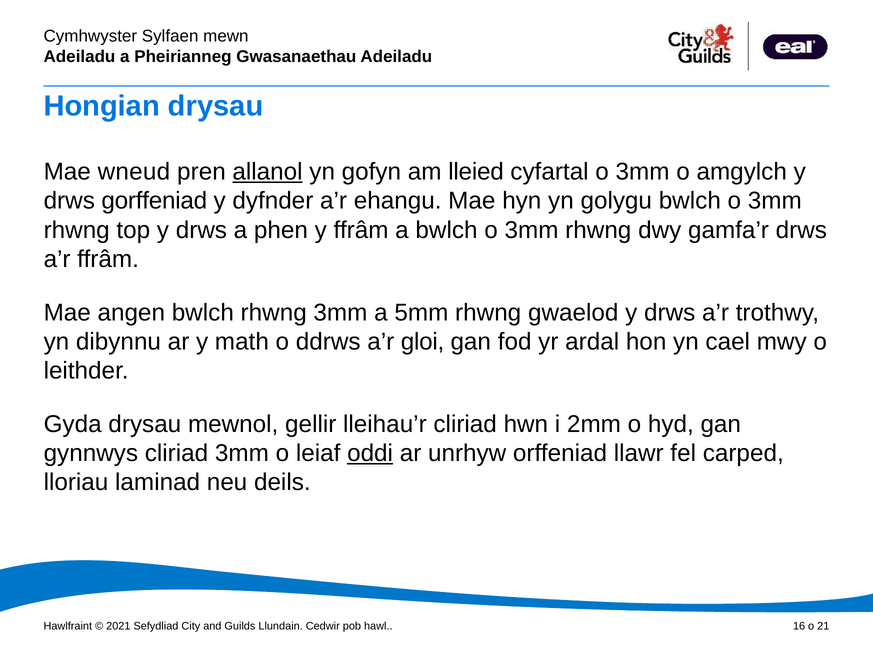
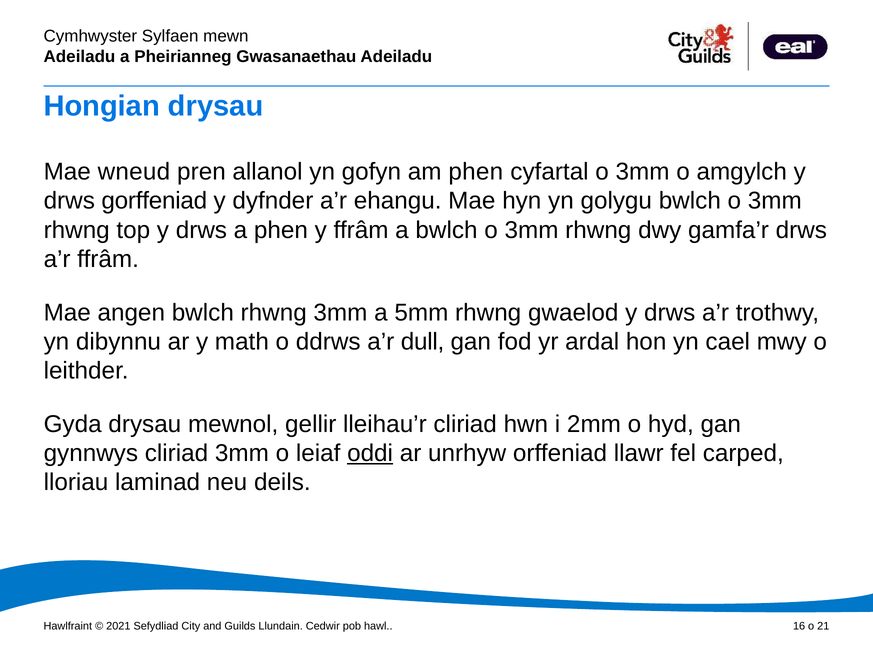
allanol underline: present -> none (268, 172)
am lleied: lleied -> phen (476, 172)
gloi: gloi -> dull (423, 342)
